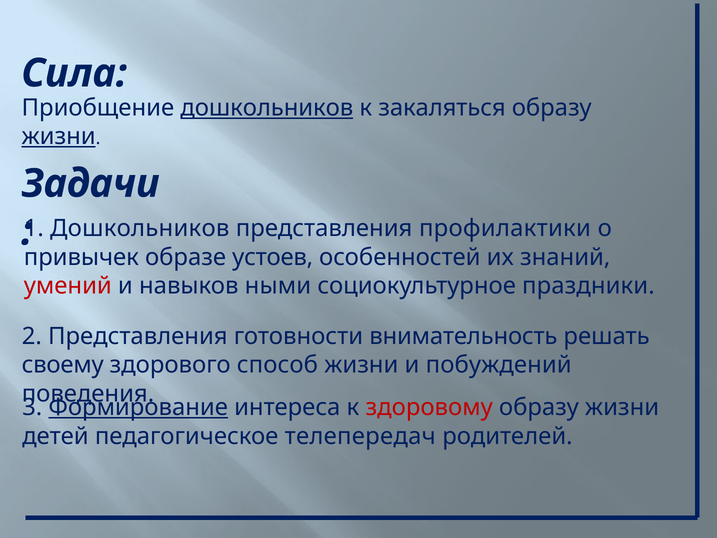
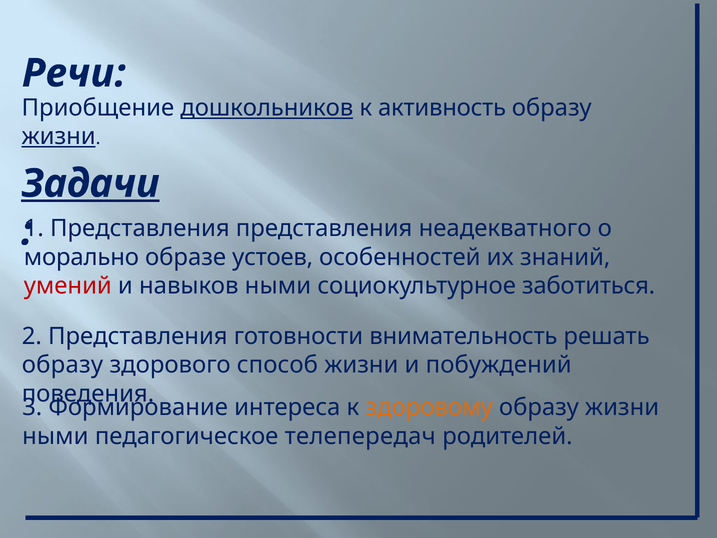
Сила: Сила -> Речи (74, 73)
закаляться: закаляться -> активность (442, 108)
Задачи underline: none -> present (90, 184)
Дошкольников: Дошкольников -> Представления (140, 228)
профилактики: профилактики -> неадекватного (505, 228)
привычек: привычек -> морально (81, 257)
праздники: праздники -> заботиться (589, 286)
своему: своему -> образу (62, 365)
Формирование underline: present -> none (138, 407)
здоровому colour: red -> orange (429, 407)
детей: детей -> ными (55, 436)
